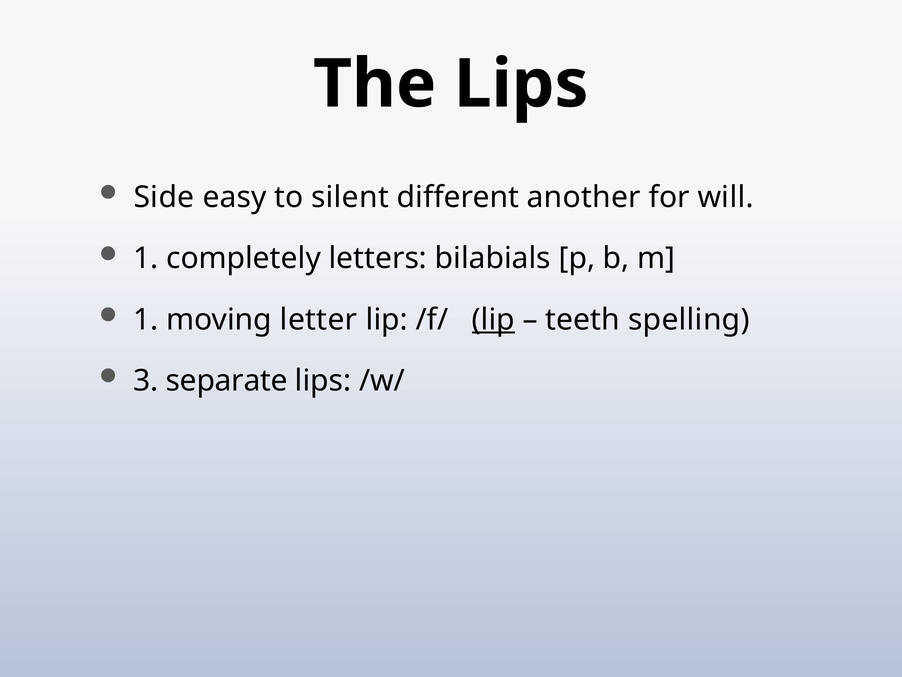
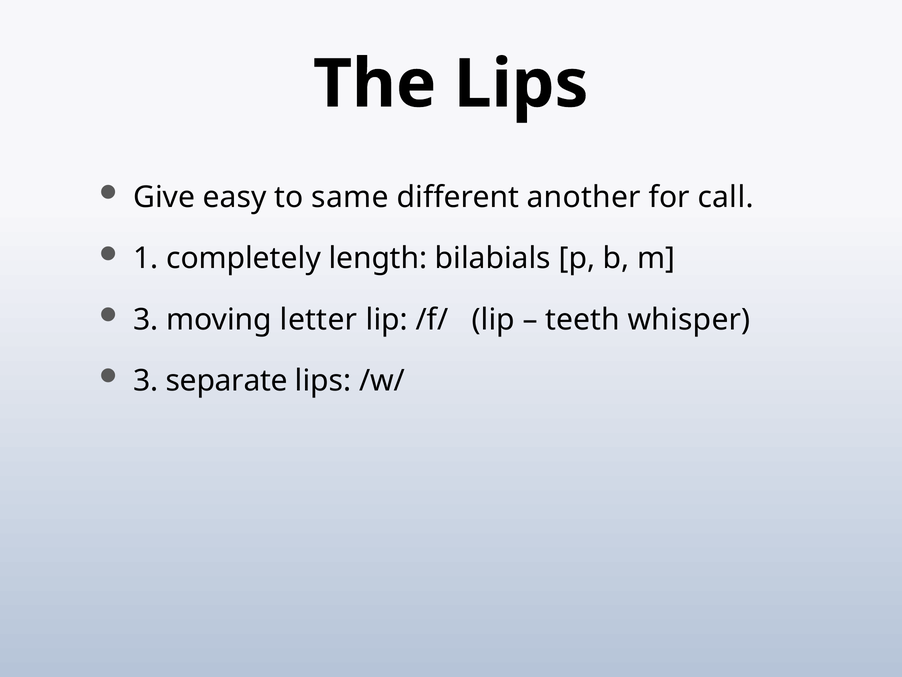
Side: Side -> Give (164, 197)
silent: silent -> same (350, 197)
will: will -> call (726, 197)
letters: letters -> length (378, 258)
1: 1 -> 3 (146, 319)
lip underline: present -> none (493, 319)
spelling: spelling -> whisper (689, 319)
